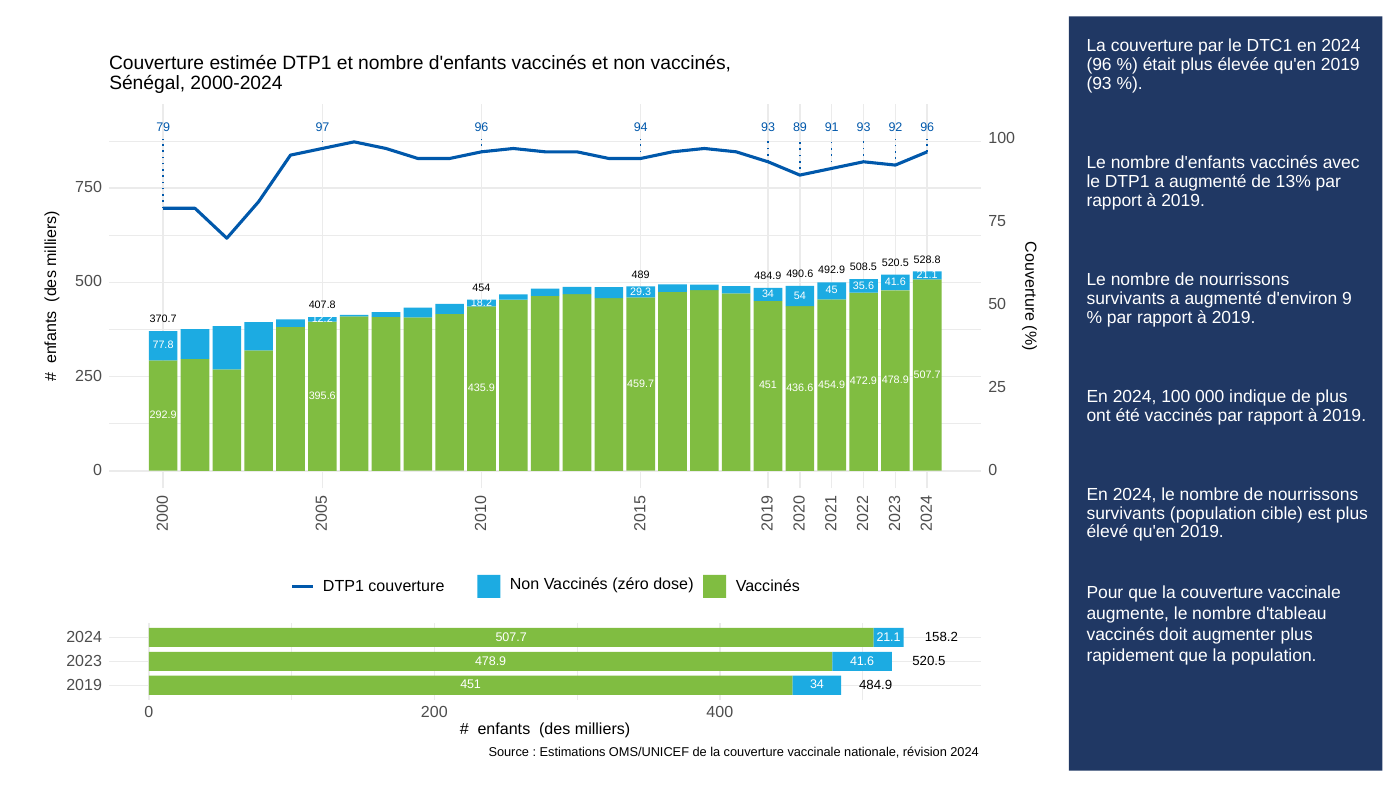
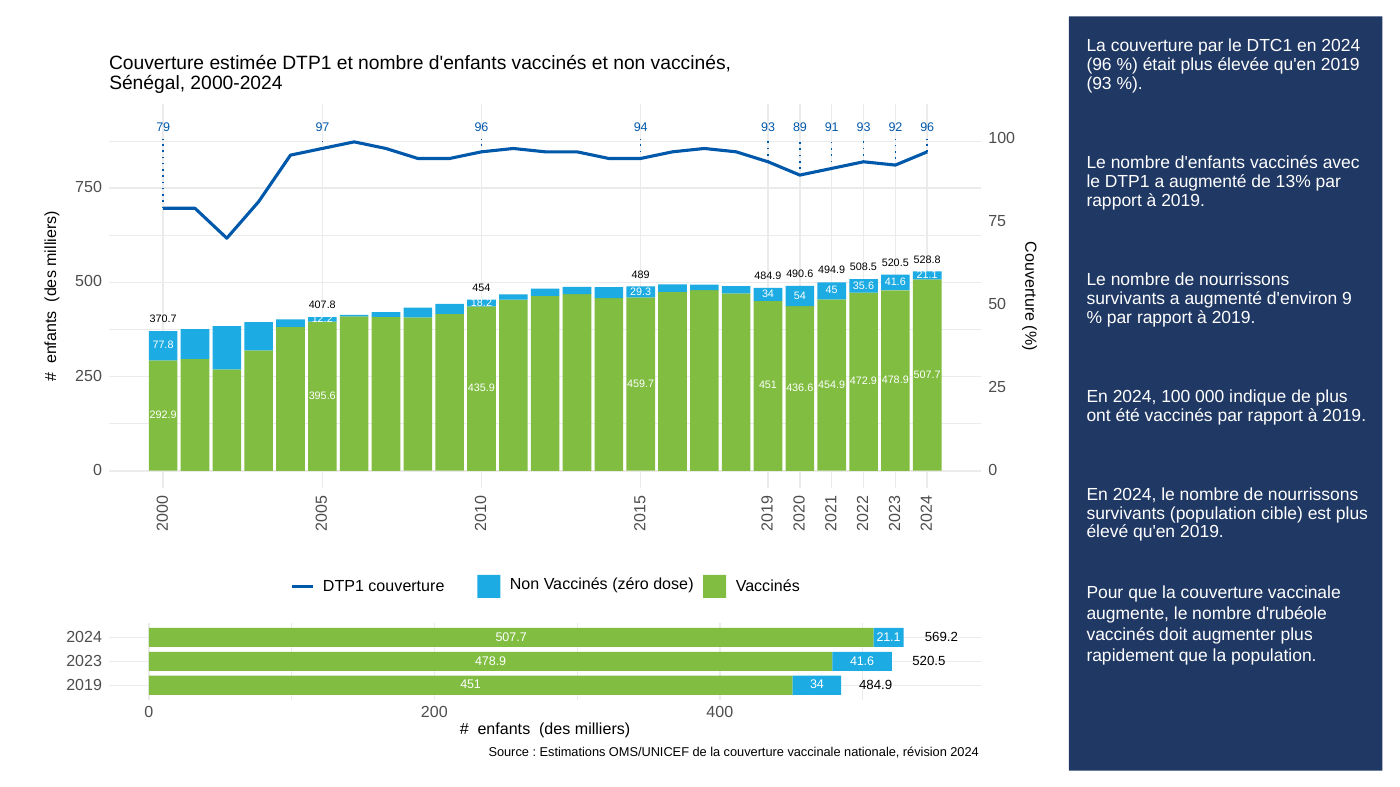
492.9: 492.9 -> 494.9 (832, 271)
d'tableau: d'tableau -> d'rubéole (1292, 614)
158.2: 158.2 -> 569.2 (941, 637)
